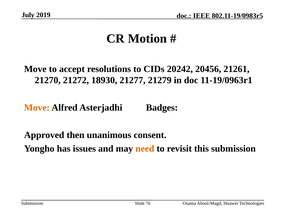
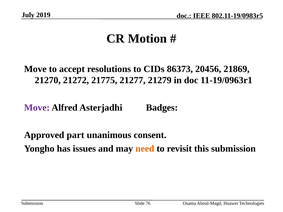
20242: 20242 -> 86373 (180, 69)
21261: 21261 -> 21869 (237, 69)
18930: 18930 -> 21775 (104, 80)
Move colour: orange -> purple (37, 108)
then: then -> part (75, 135)
